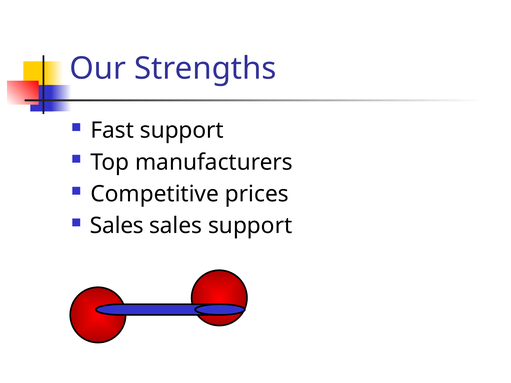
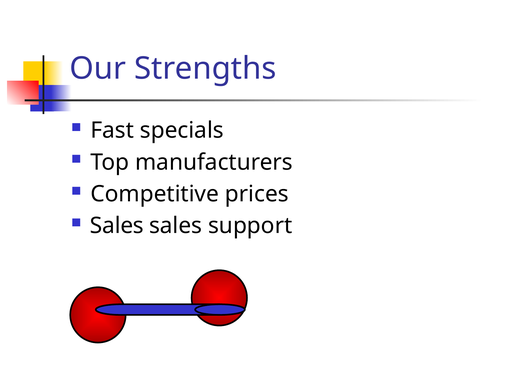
Fast support: support -> specials (182, 131)
